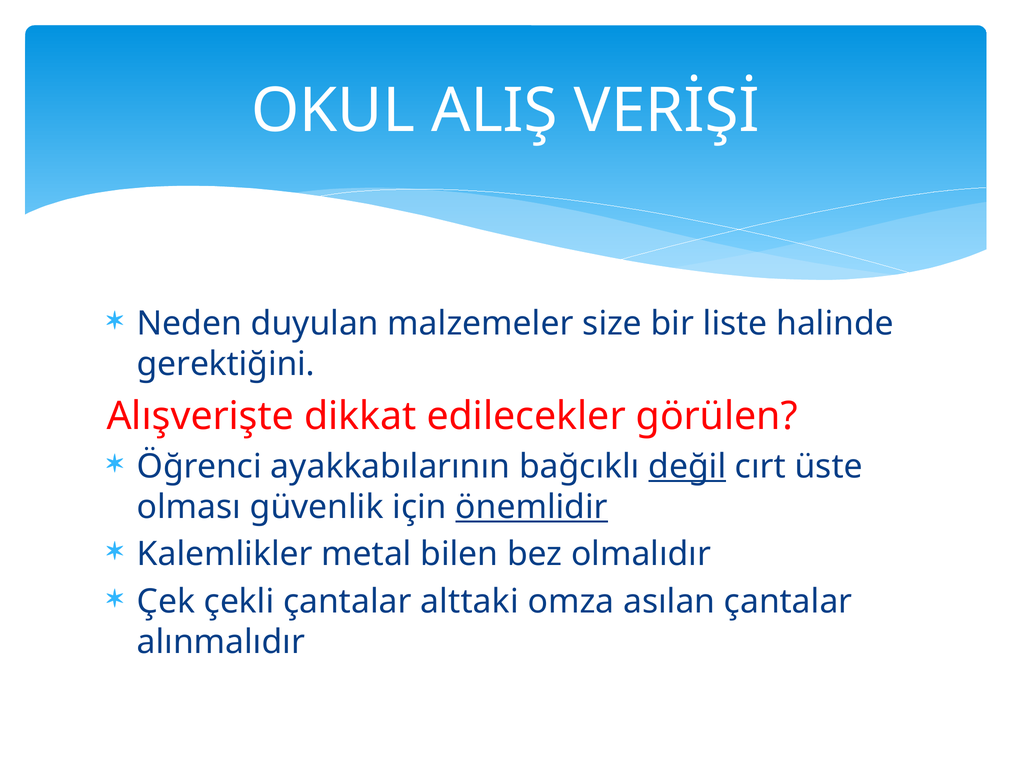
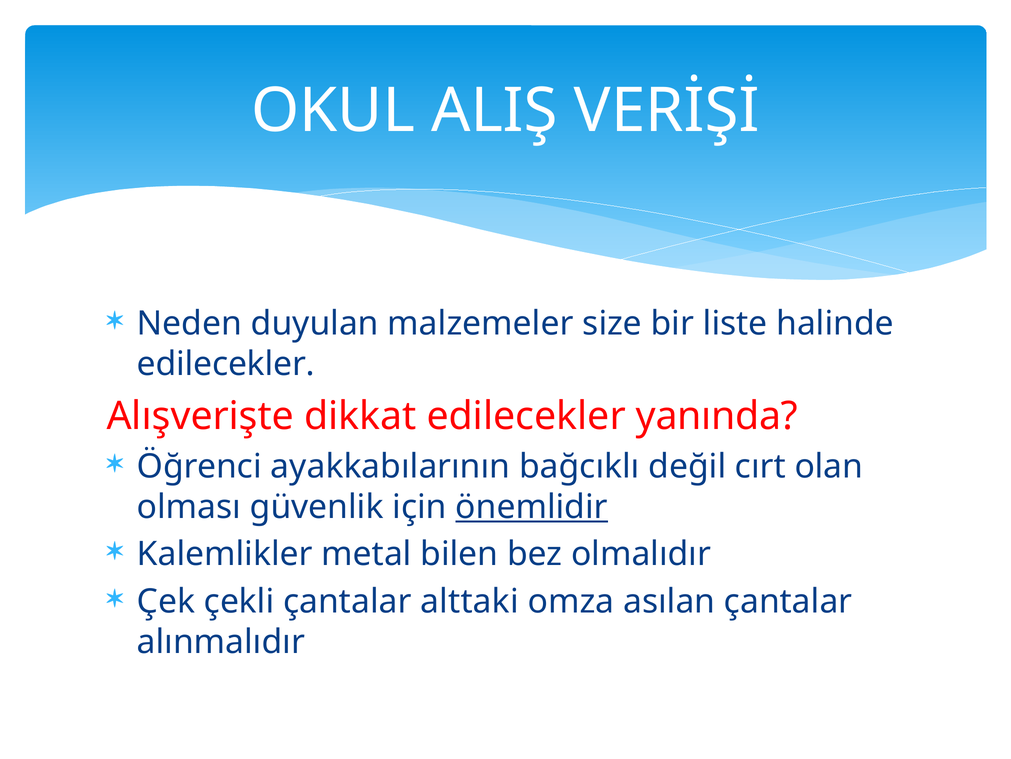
gerektiğini: gerektiğini -> edilecekler (226, 364)
görülen: görülen -> yanında (717, 416)
değil underline: present -> none (687, 466)
üste: üste -> olan (829, 466)
